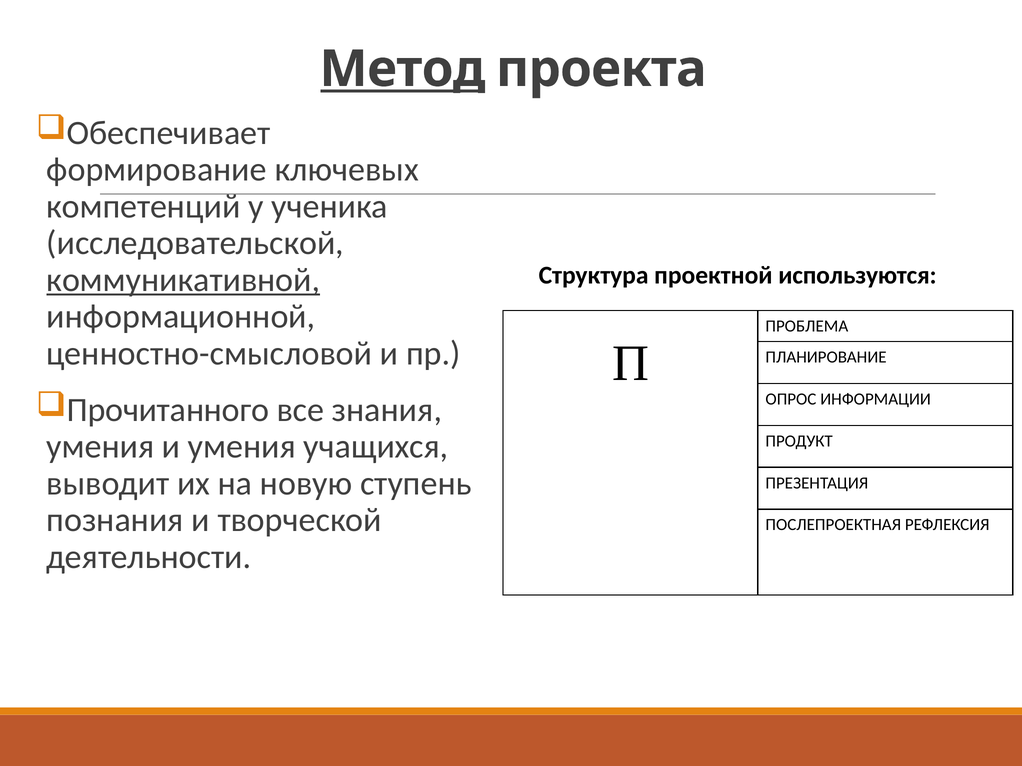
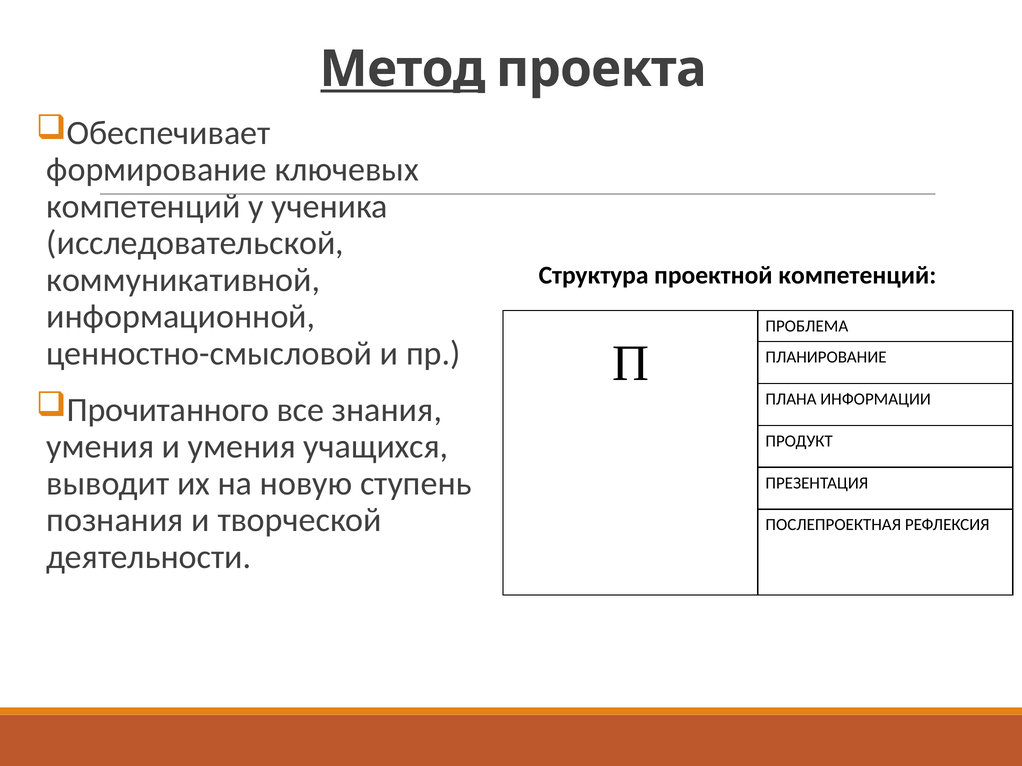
проектной используются: используются -> компетенций (857, 276)
коммуникативной underline: present -> none (183, 280)
ОПРОС: ОПРОС -> ПЛАНА (791, 399)
